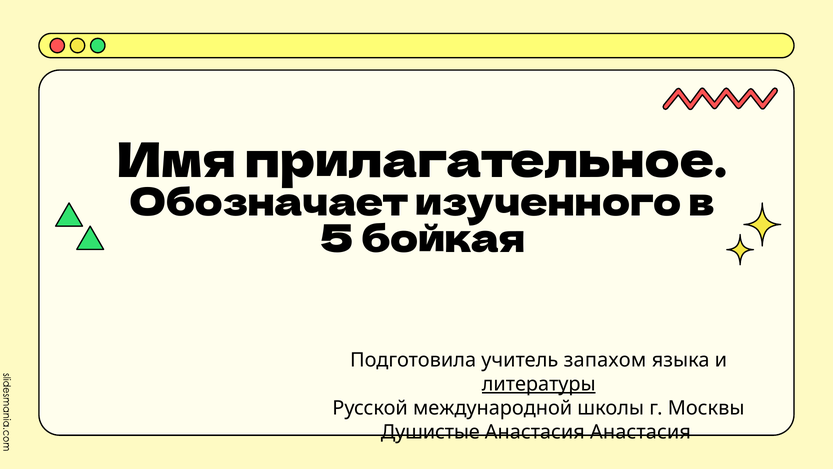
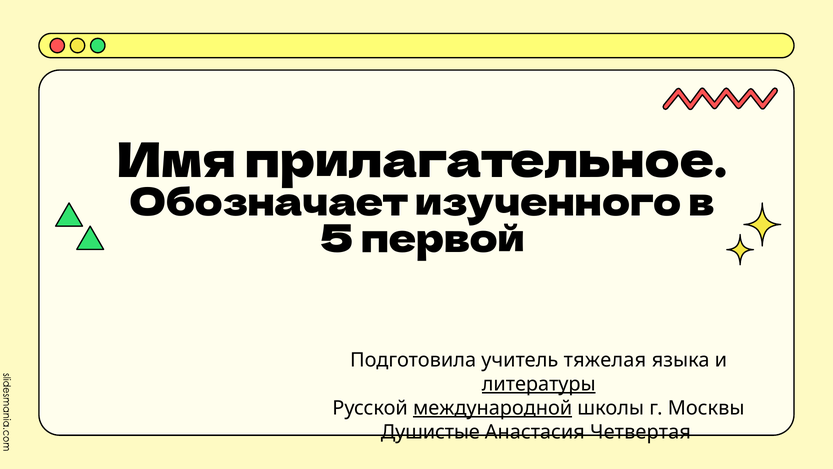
бойкая: бойкая -> первой (443, 239)
запахом: запахом -> тяжелая (605, 360)
международной underline: none -> present (493, 408)
Анастасия Анастасия: Анастасия -> Четвертая (641, 432)
